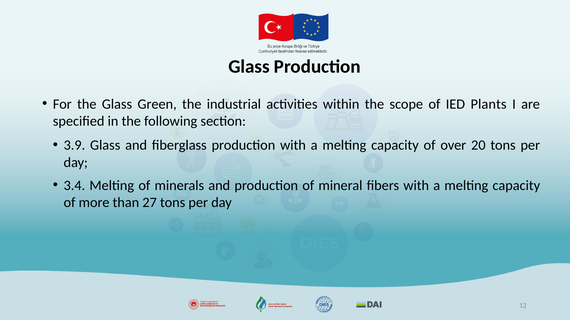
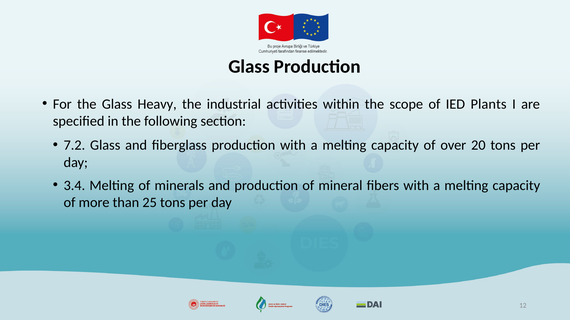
Green: Green -> Heavy (157, 104)
3.9: 3.9 -> 7.2 (74, 146)
27: 27 -> 25 (150, 203)
